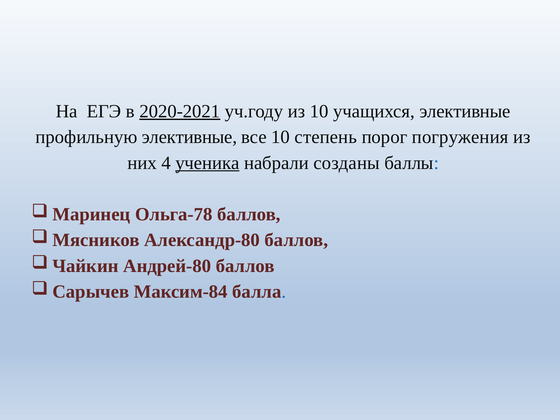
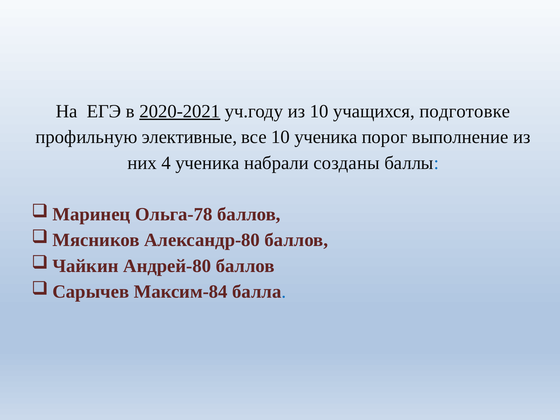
учащихся элективные: элективные -> подготовке (465, 111)
10 степень: степень -> ученика (326, 137)
погружения: погружения -> выполнение (460, 137)
ученика underline: present -> none (207, 163)
